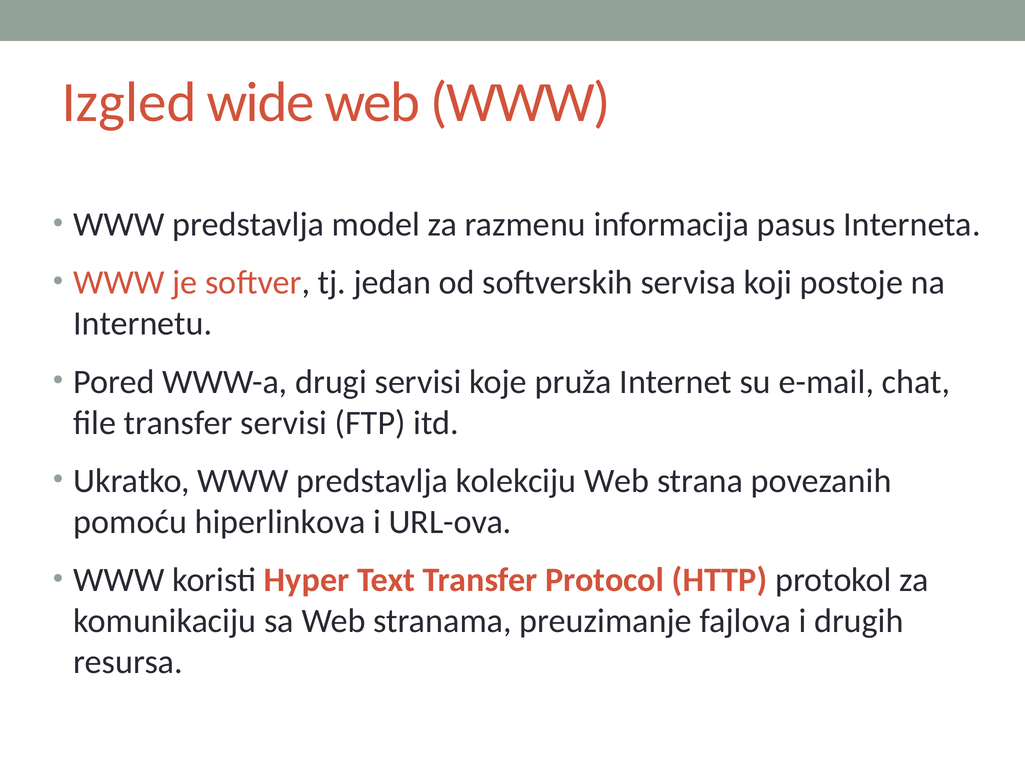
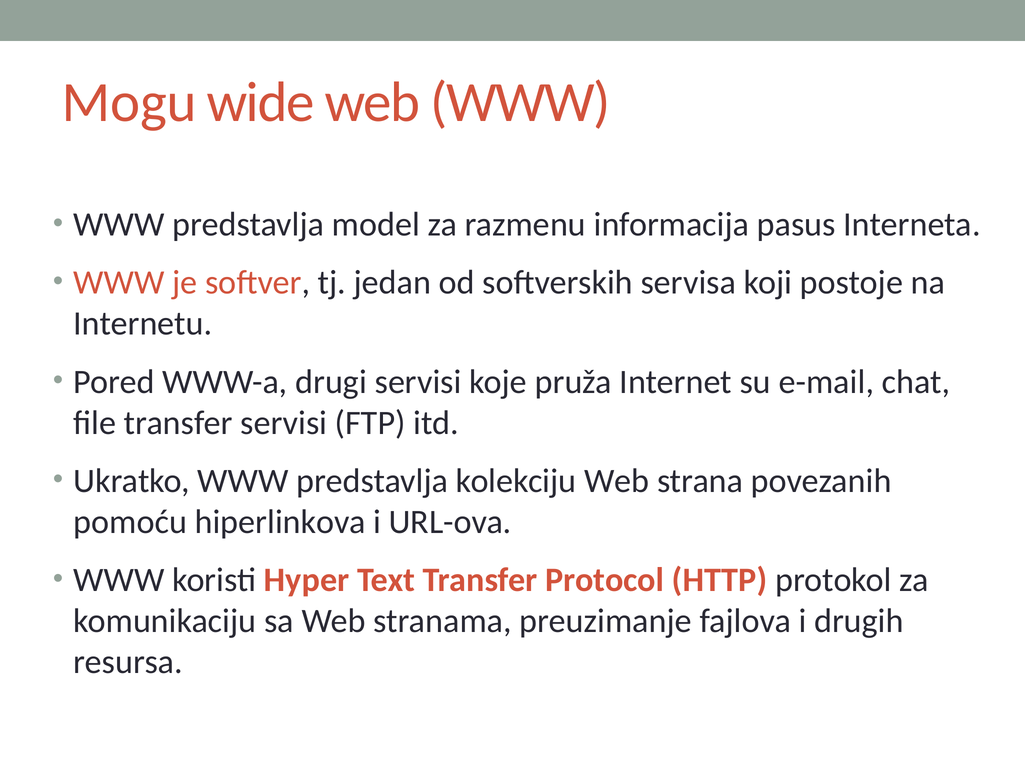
Izgled: Izgled -> Mogu (129, 102)
